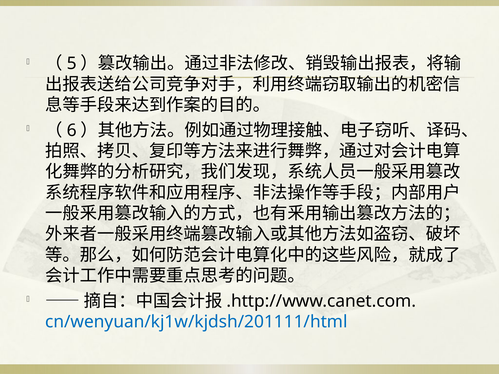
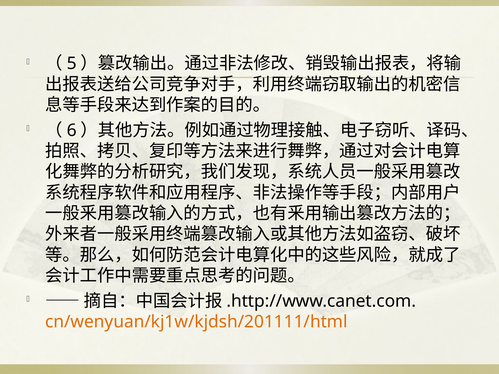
cn/wenyuan/kj1w/kjdsh/201111/html colour: blue -> orange (196, 322)
